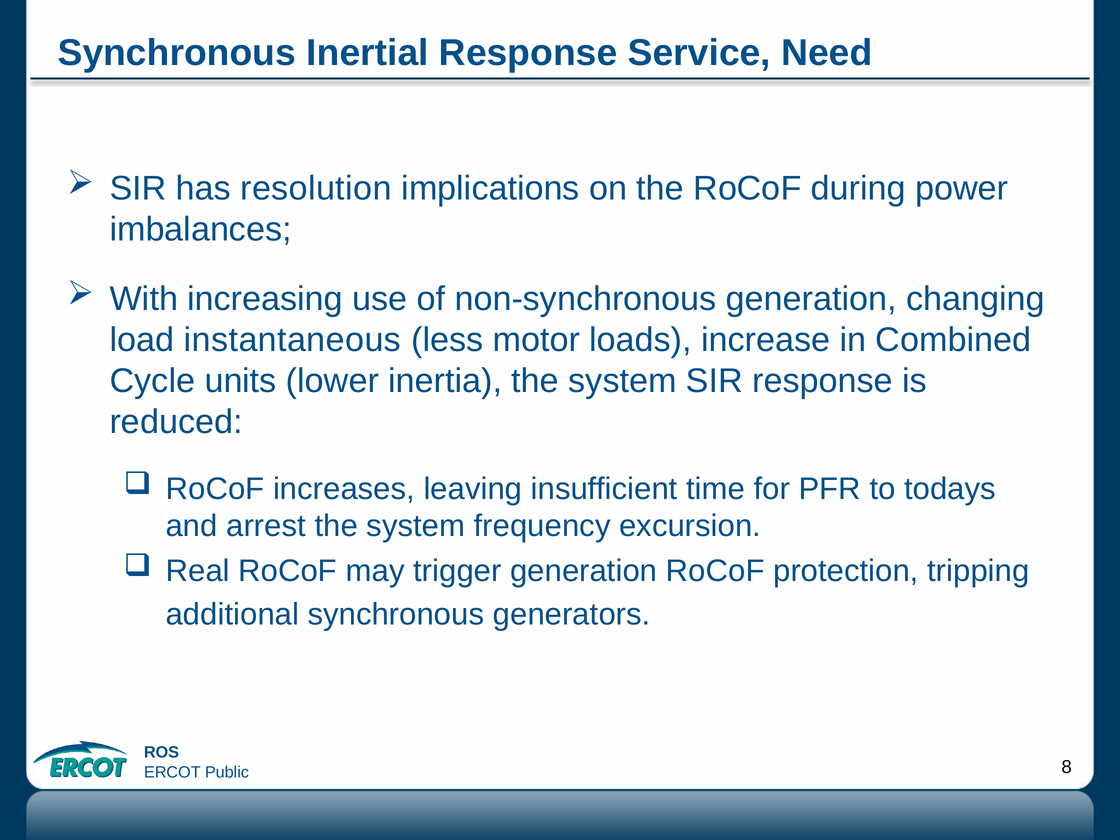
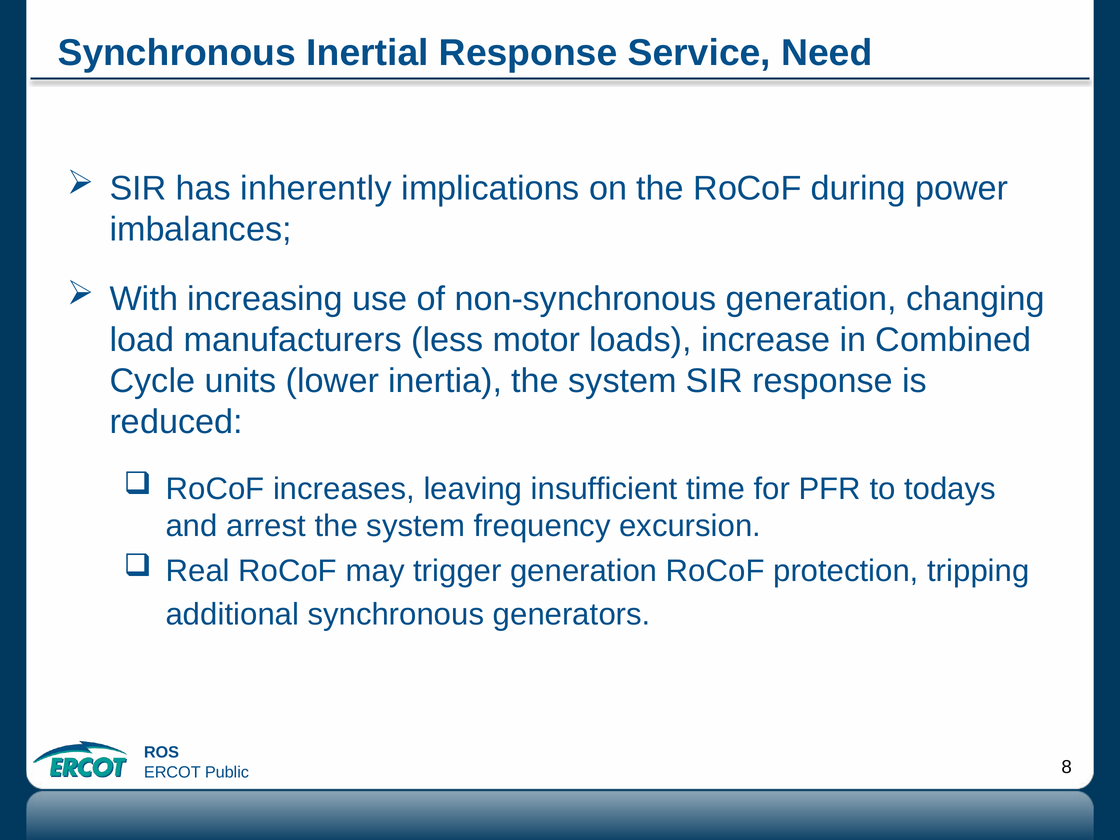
resolution: resolution -> inherently (316, 188)
instantaneous: instantaneous -> manufacturers (293, 340)
